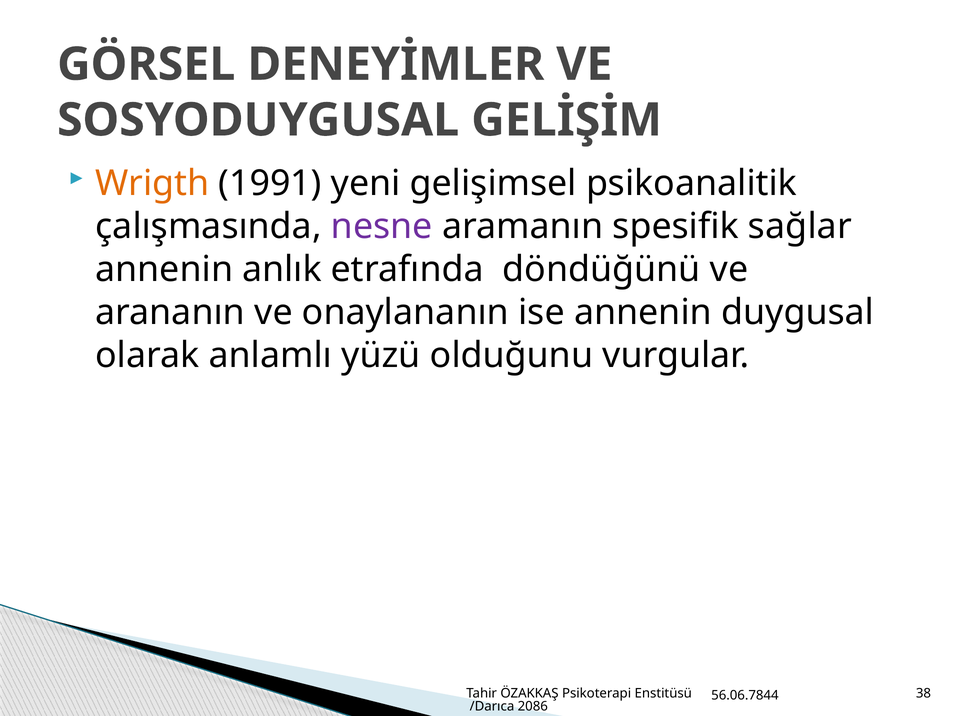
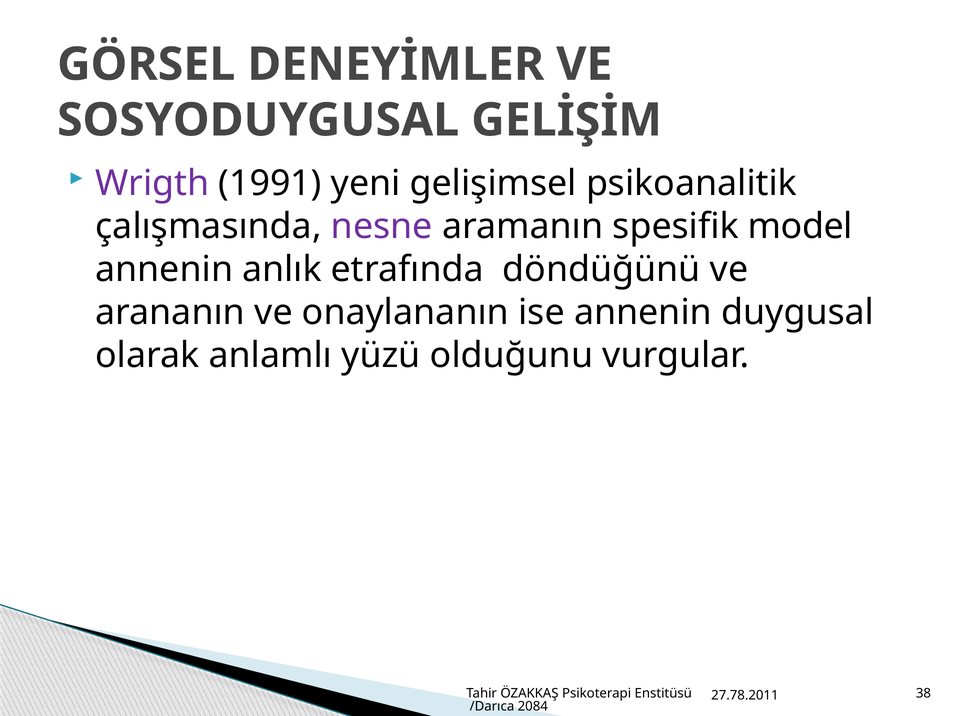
Wrigth colour: orange -> purple (152, 183)
sağlar: sağlar -> model (800, 226)
56.06.7844: 56.06.7844 -> 27.78.2011 (745, 695)
2086: 2086 -> 2084 (533, 706)
